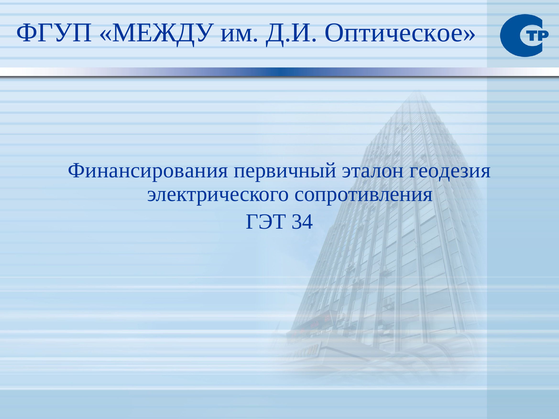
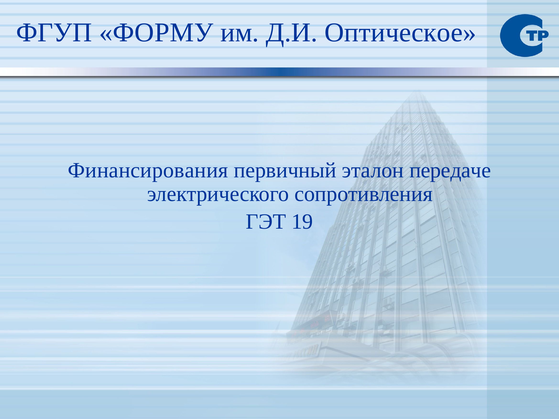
МЕЖДУ: МЕЖДУ -> ФОРМУ (156, 33)
геодезия: геодезия -> передаче (450, 170)
34: 34 -> 19 (302, 222)
